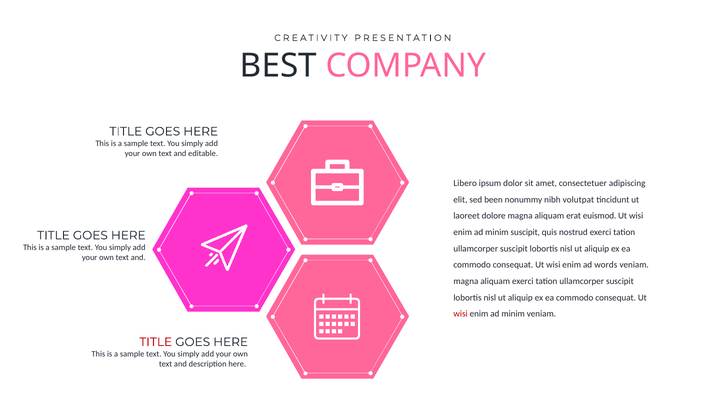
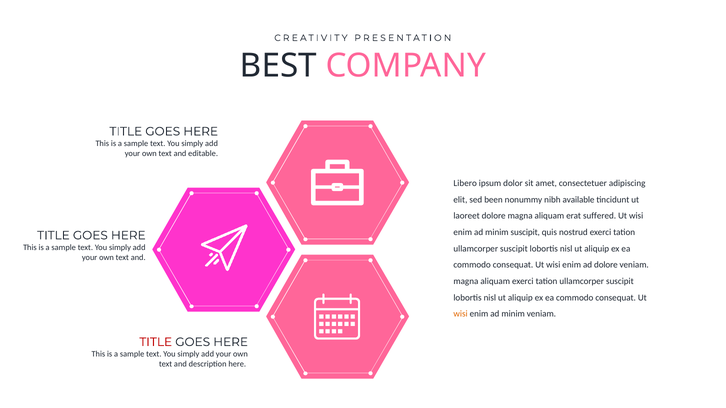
volutpat: volutpat -> available (578, 200)
euismod: euismod -> suffered (600, 216)
ad words: words -> dolore (606, 265)
wisi colour: red -> orange (461, 314)
